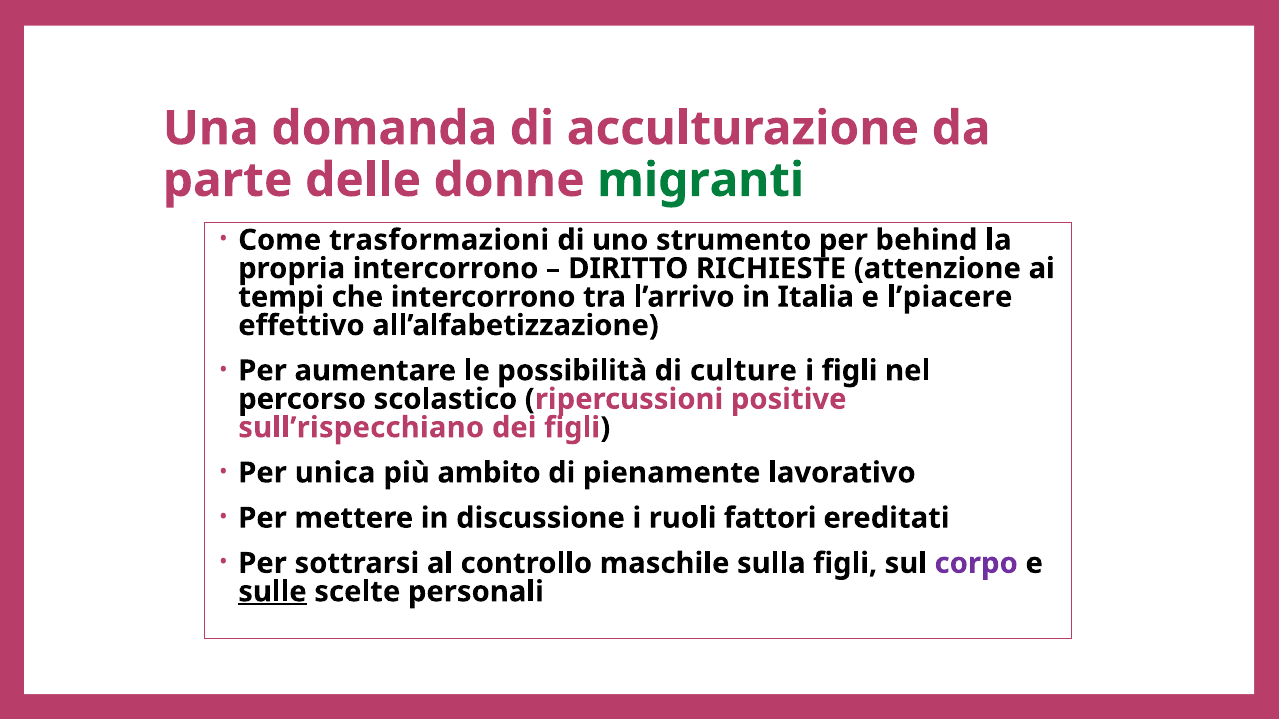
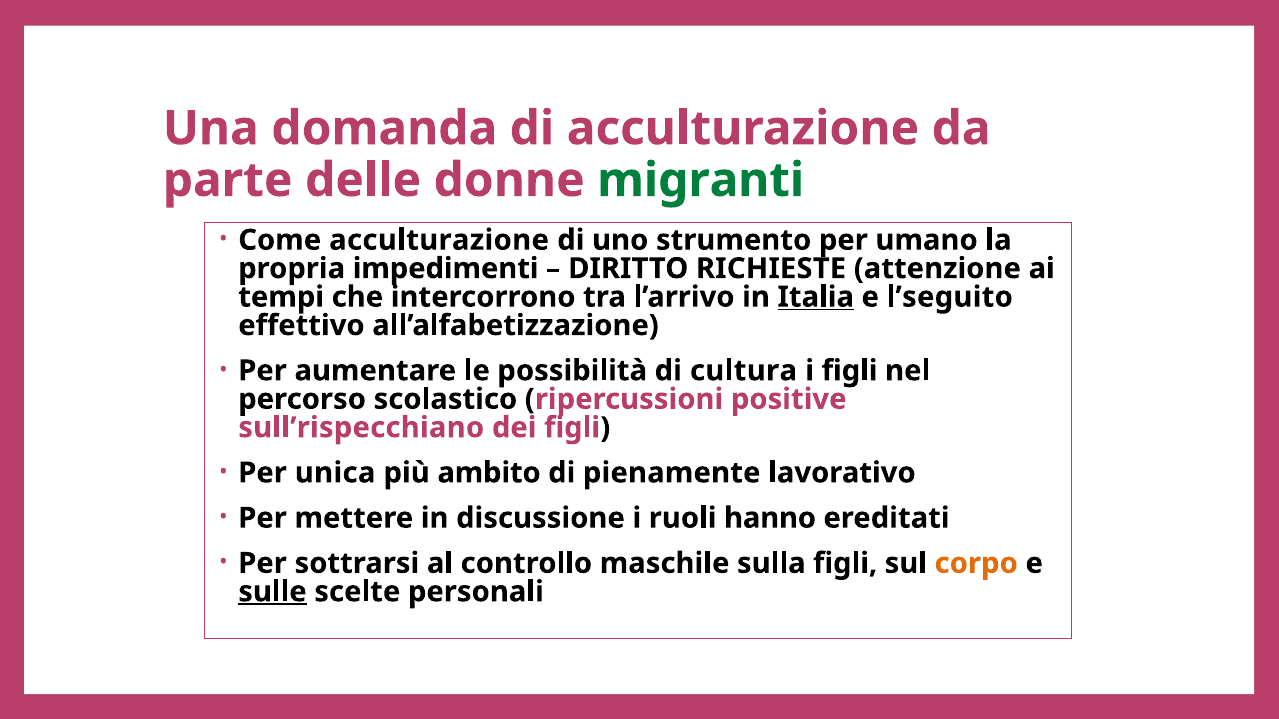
Come trasformazioni: trasformazioni -> acculturazione (439, 240)
behind: behind -> umano (927, 240)
propria intercorrono: intercorrono -> impedimenti (446, 269)
Italia underline: none -> present (816, 297)
l’piacere: l’piacere -> l’seguito (950, 297)
culture: culture -> cultura (743, 371)
fattori: fattori -> hanno (770, 518)
corpo colour: purple -> orange (976, 564)
